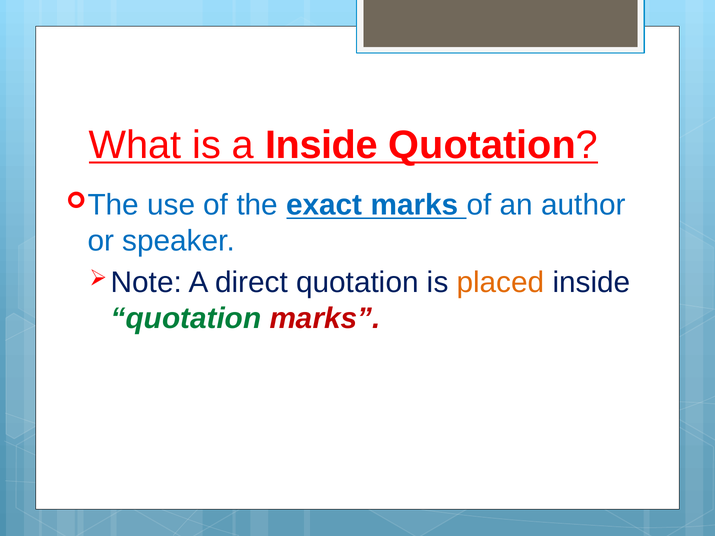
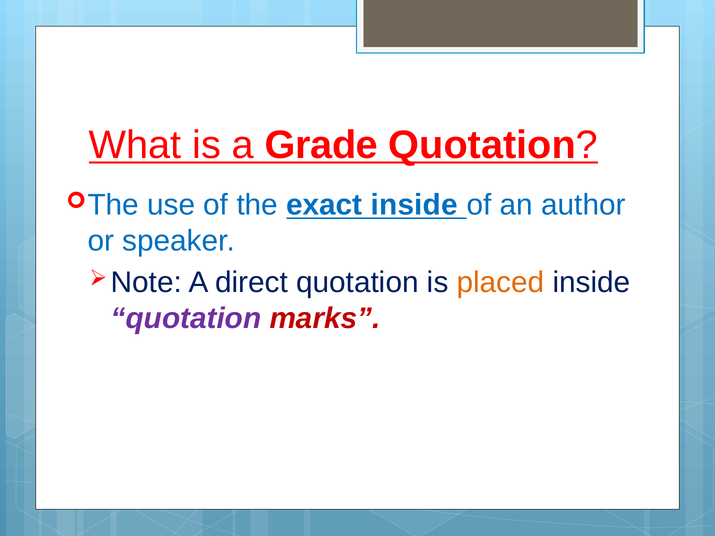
a Inside: Inside -> Grade (321, 145)
exact marks: marks -> inside (414, 205)
quotation colour: green -> purple (186, 318)
